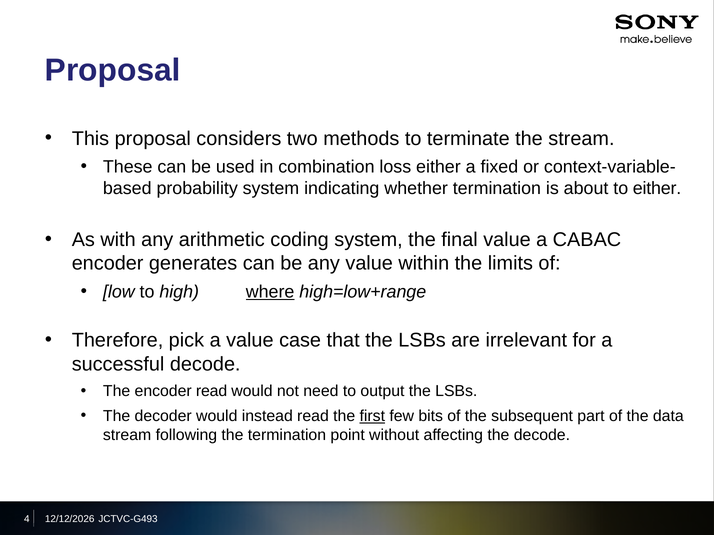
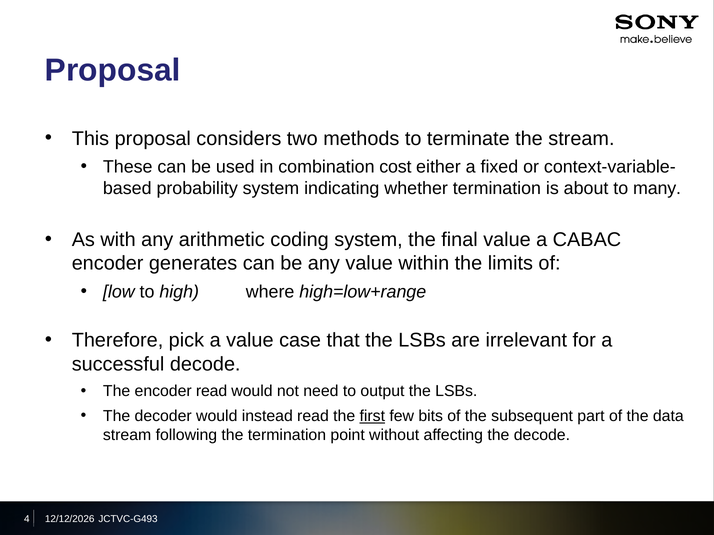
loss: loss -> cost (395, 167)
to either: either -> many (657, 188)
where underline: present -> none (270, 292)
